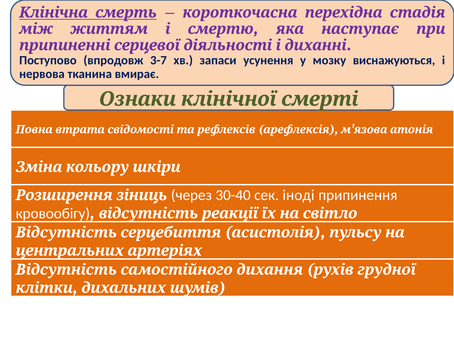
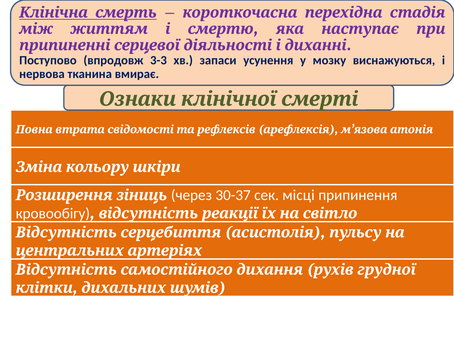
3-7: 3-7 -> 3-3 (158, 60)
30-40: 30-40 -> 30-37 (233, 195)
іноді: іноді -> місці (299, 195)
